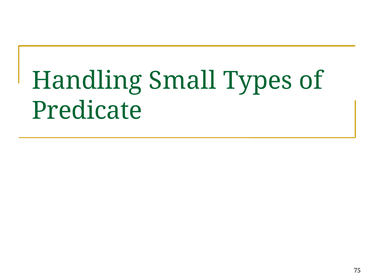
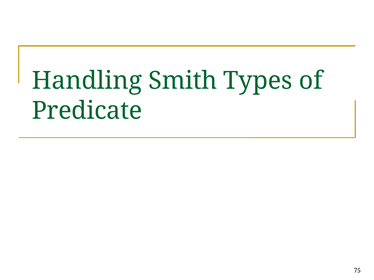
Small: Small -> Smith (183, 81)
